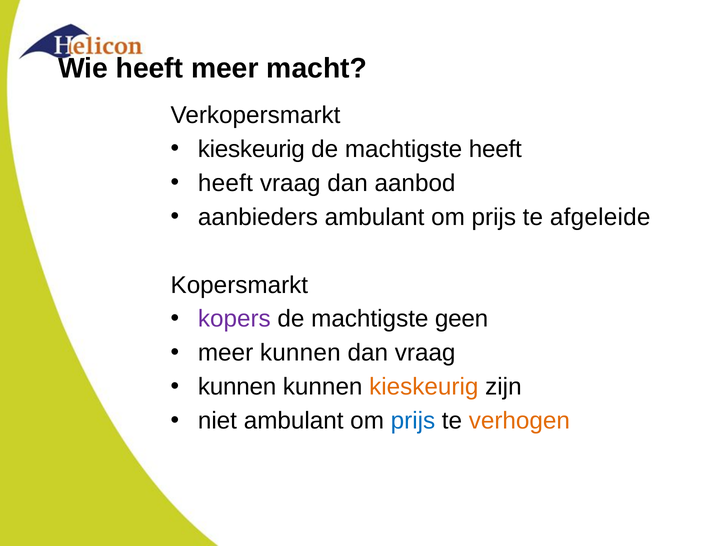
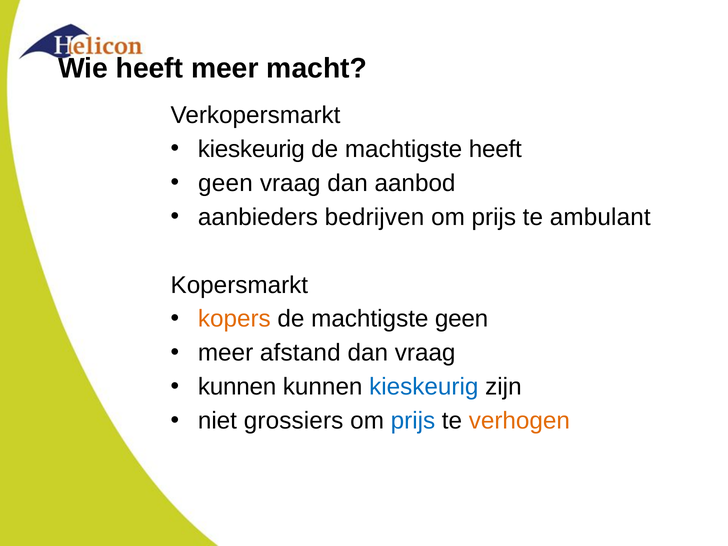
heeft: heeft -> geen (225, 183)
aanbieders ambulant: ambulant -> bedrijven (374, 217)
afgeleide: afgeleide -> ambulant (600, 217)
kopers colour: purple -> orange (234, 319)
meer kunnen: kunnen -> afstand (300, 353)
kieskeurig colour: orange -> blue (424, 387)
niet ambulant: ambulant -> grossiers (294, 421)
